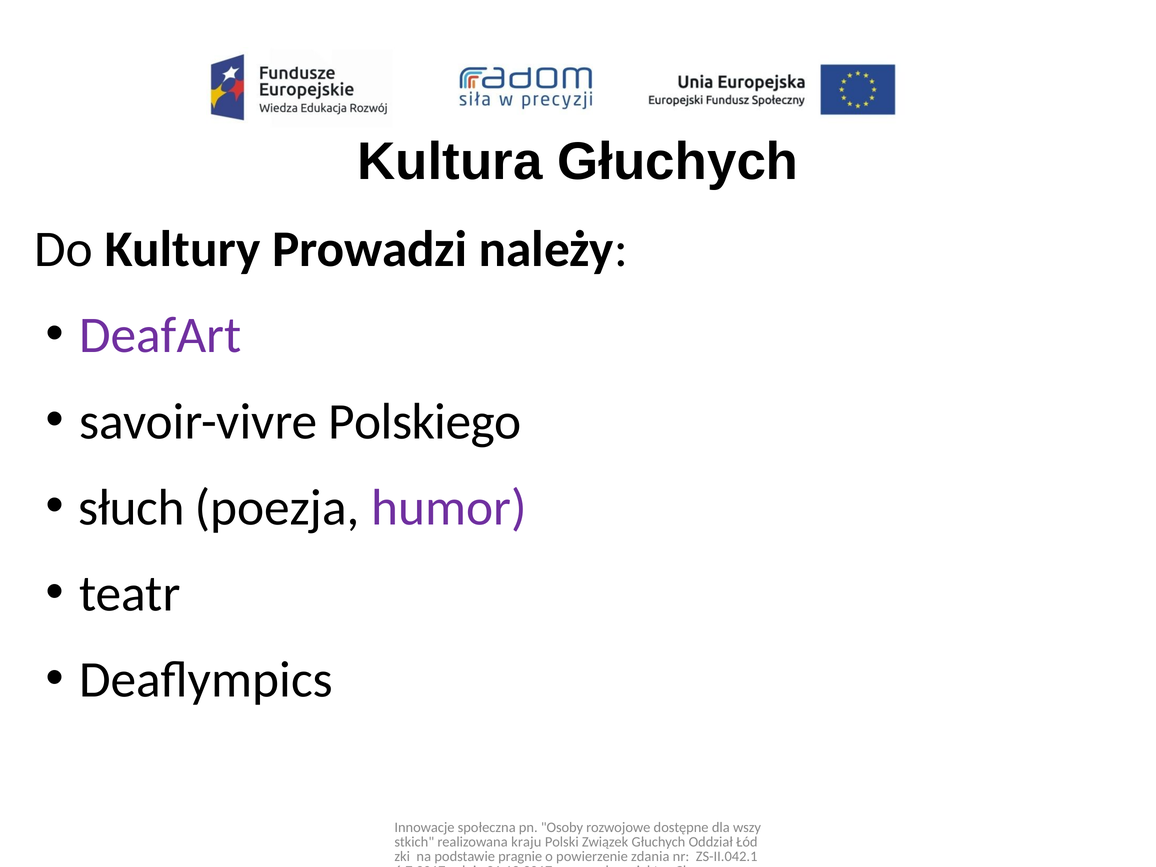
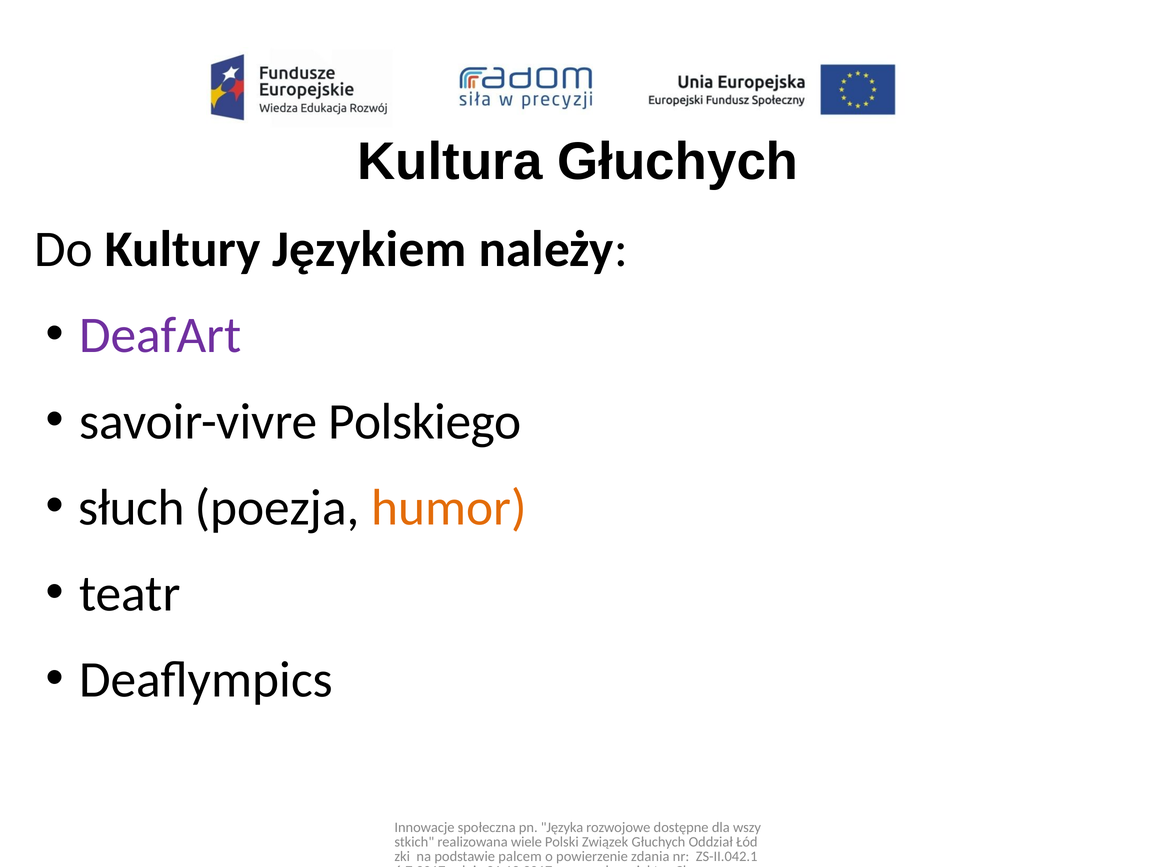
Prowadzi: Prowadzi -> Językiem (369, 249)
humor colour: purple -> orange (449, 508)
Osoby: Osoby -> Języka (562, 828)
kraju: kraju -> wiele (526, 842)
pragnie: pragnie -> palcem (520, 857)
